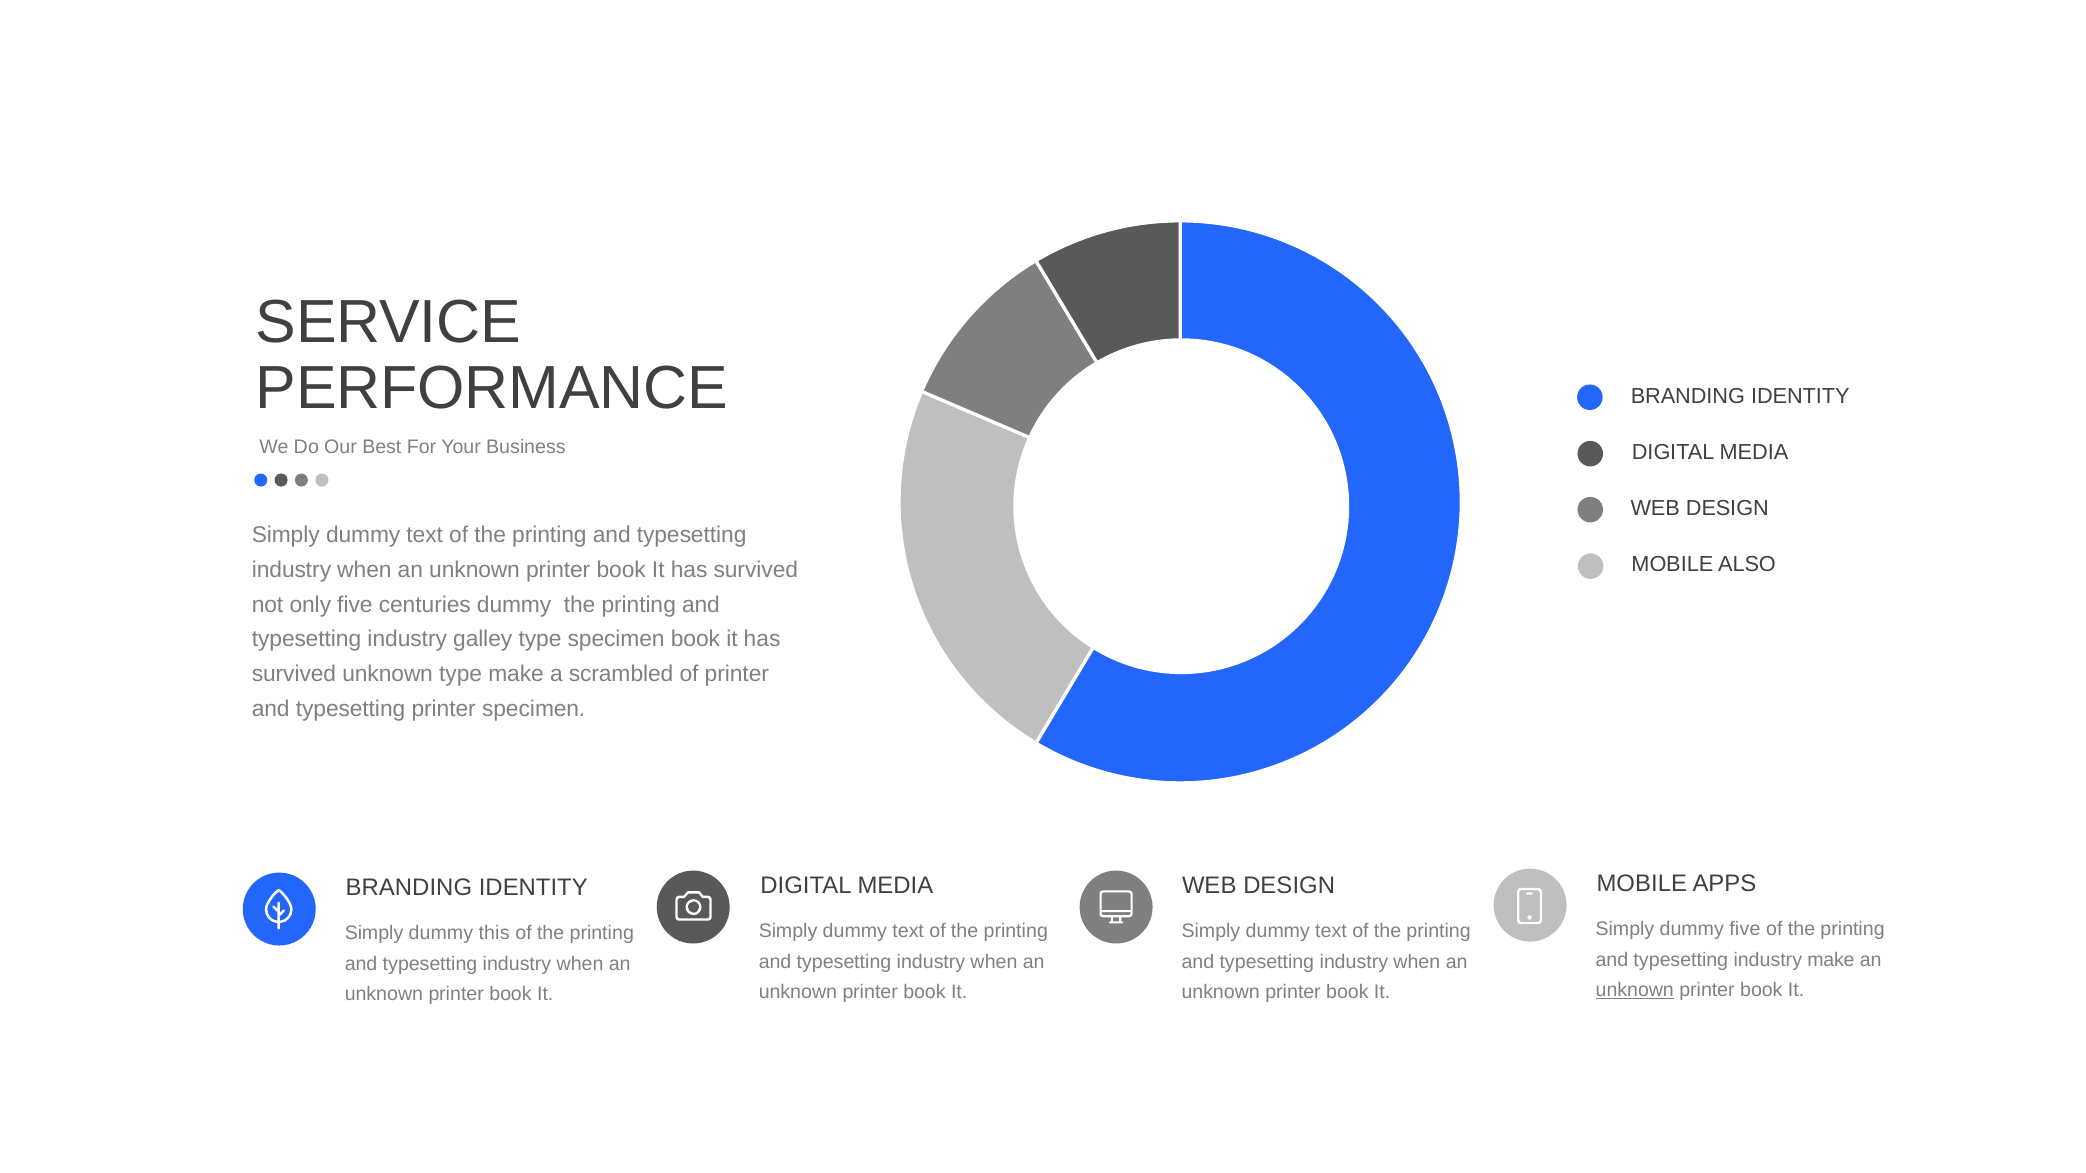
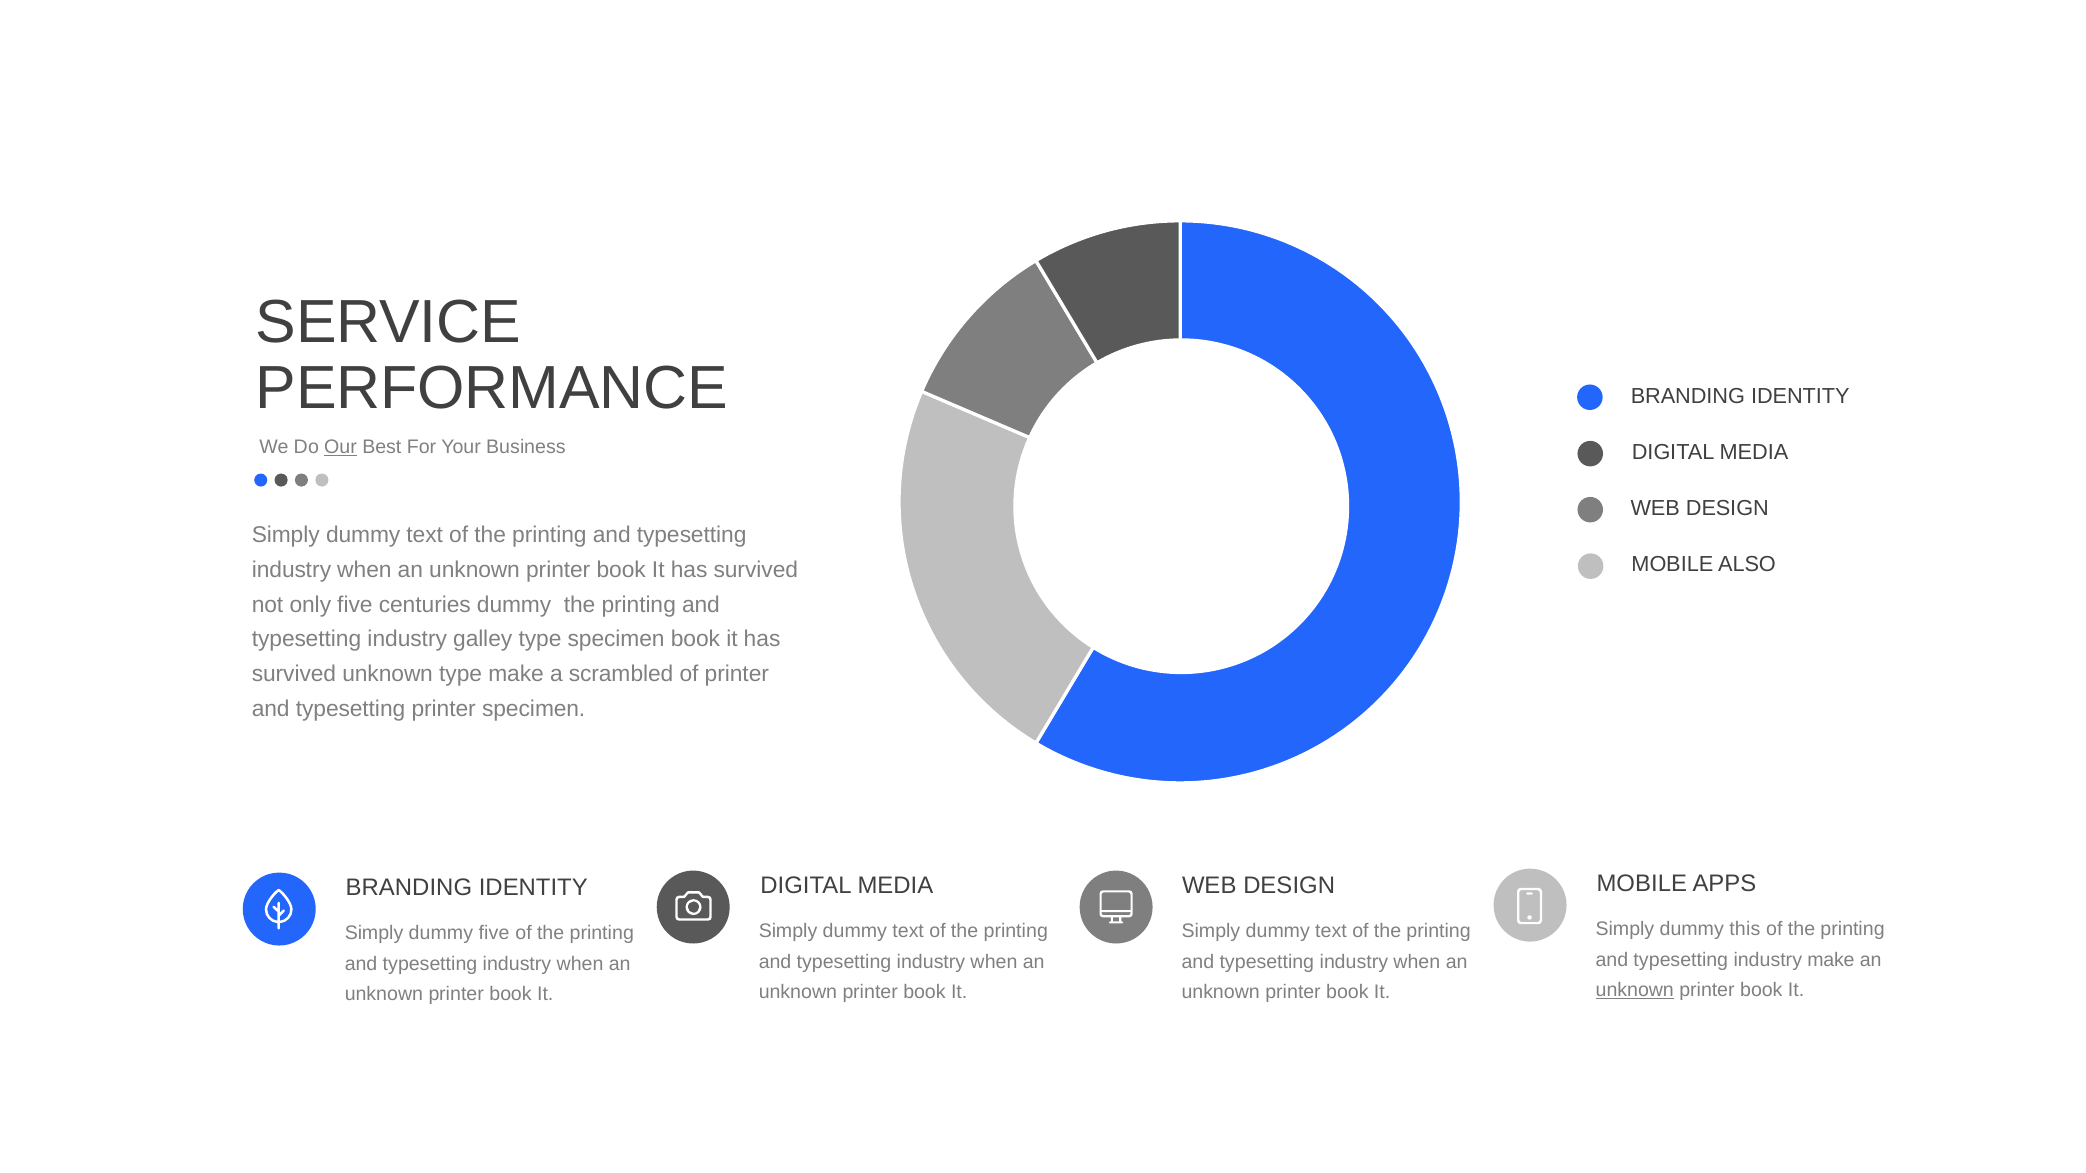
Our underline: none -> present (341, 447)
dummy five: five -> this (1745, 930)
dummy this: this -> five (494, 934)
